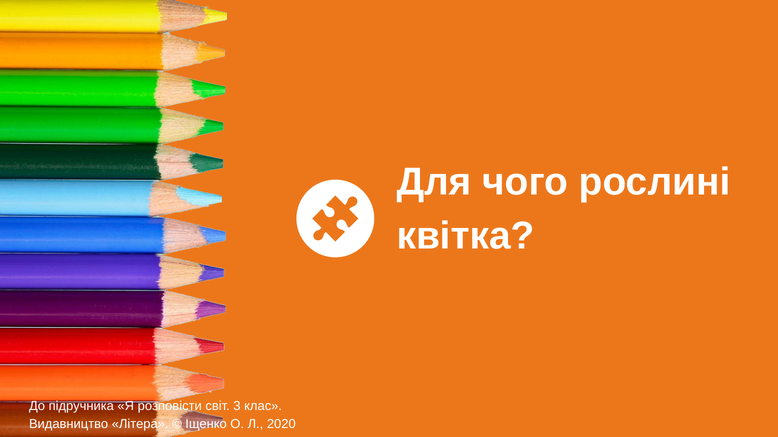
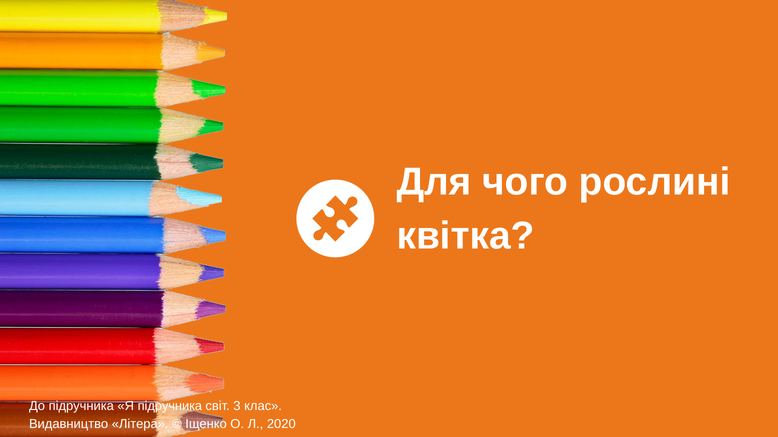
Я розповісти: розповісти -> підручника (170, 407)
